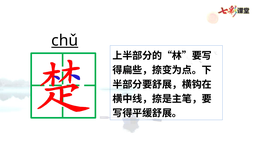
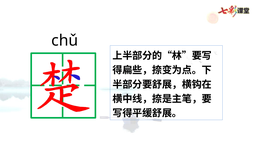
chǔ underline: present -> none (65, 40)
